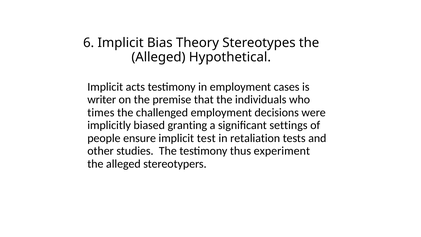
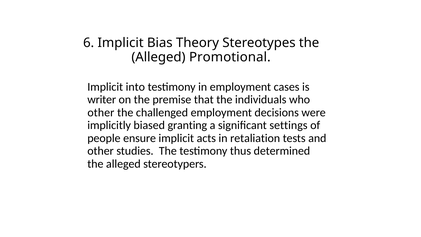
Hypothetical: Hypothetical -> Promotional (230, 57)
acts: acts -> into (135, 87)
times: times -> other (101, 112)
test: test -> acts (206, 138)
experiment: experiment -> determined (282, 151)
